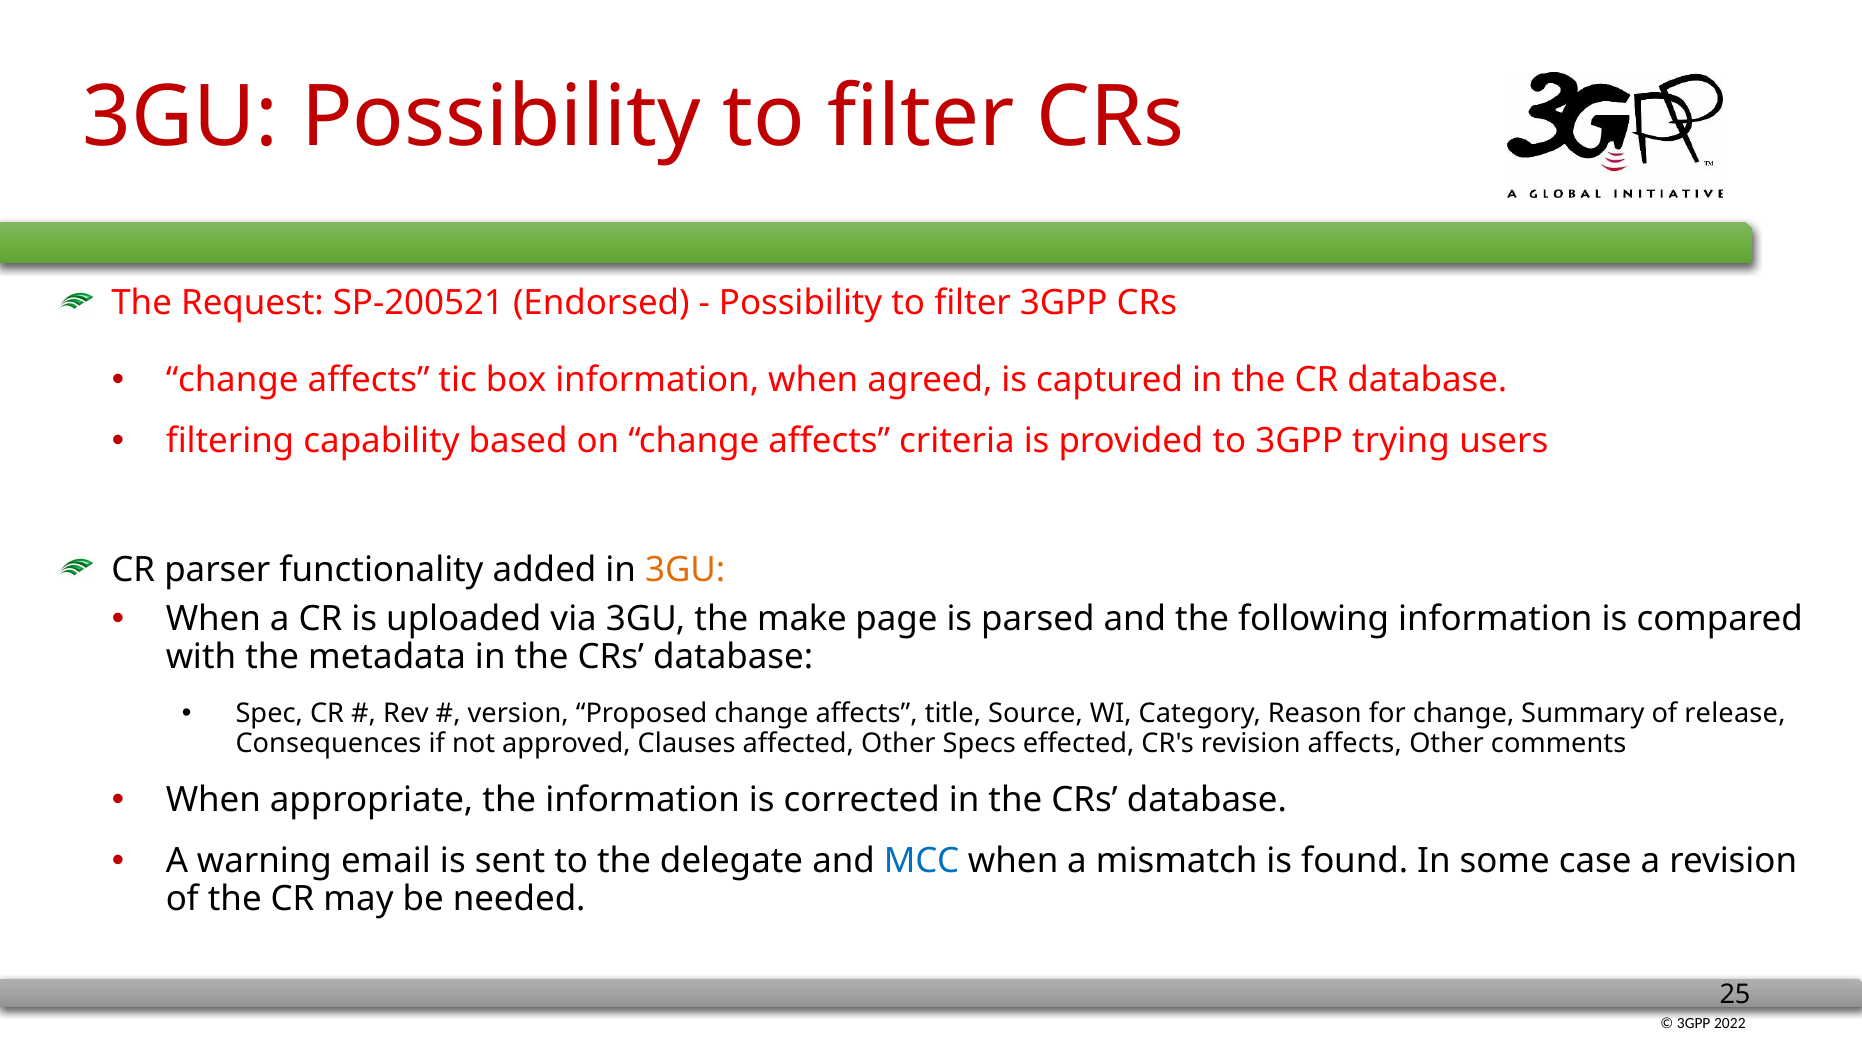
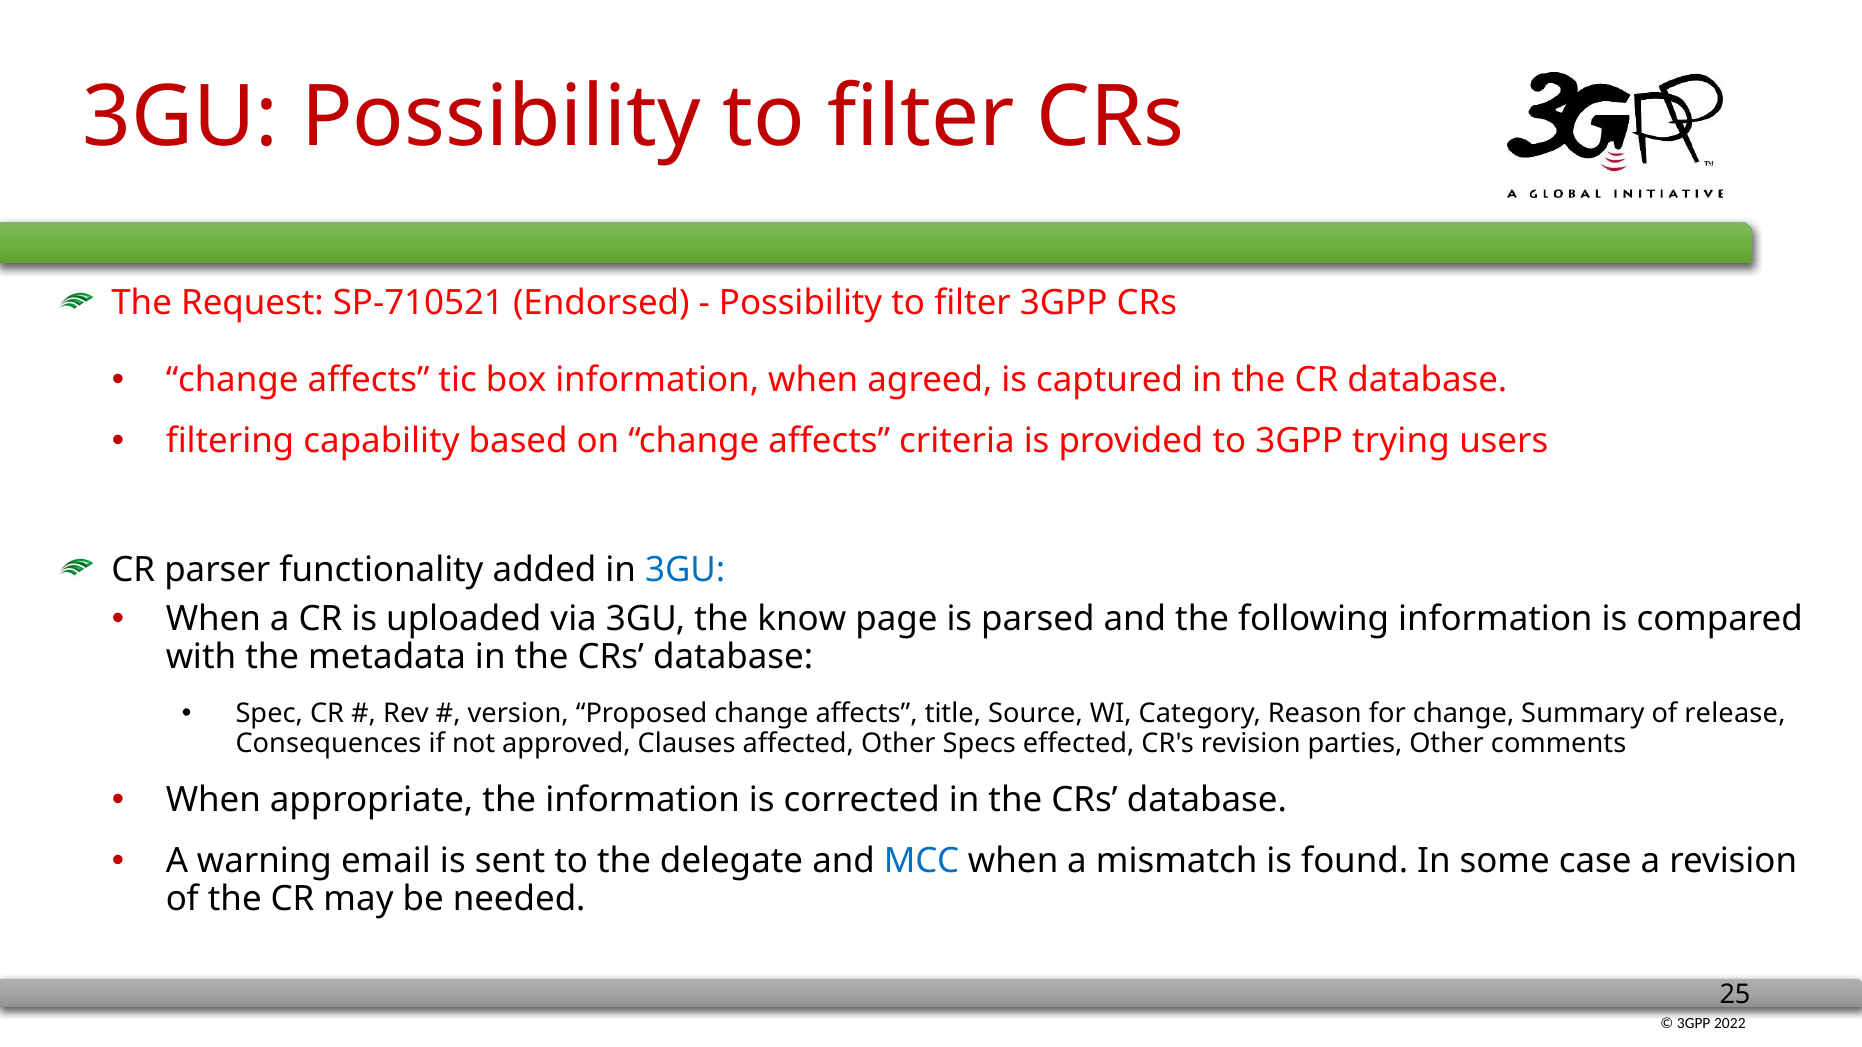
SP-200521: SP-200521 -> SP-710521 (418, 303)
3GU colour: orange -> blue (685, 570)
make: make -> know (802, 620)
revision affects: affects -> parties (1355, 743)
